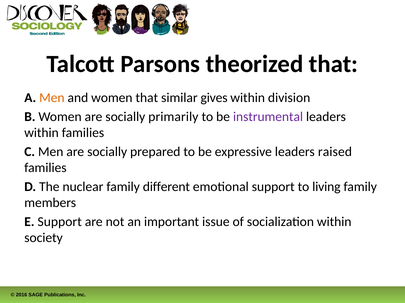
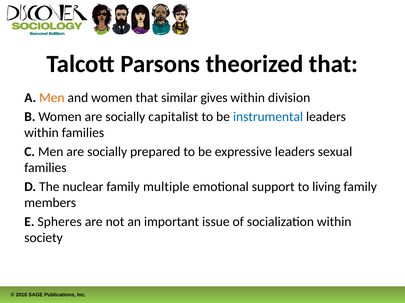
primarily: primarily -> capitalist (173, 117)
instrumental colour: purple -> blue (268, 117)
raised: raised -> sexual (335, 152)
different: different -> multiple (166, 187)
E Support: Support -> Spheres (60, 222)
